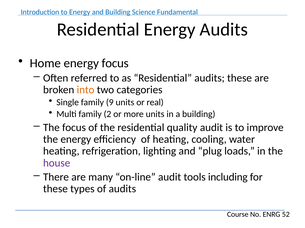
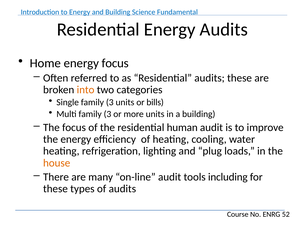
Single family 9: 9 -> 3 (110, 103)
real: real -> bills (155, 103)
Multi family 2: 2 -> 3 (108, 114)
quality: quality -> human (182, 128)
house colour: purple -> orange (57, 163)
